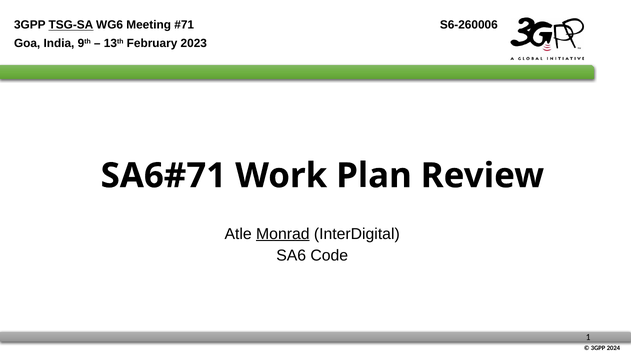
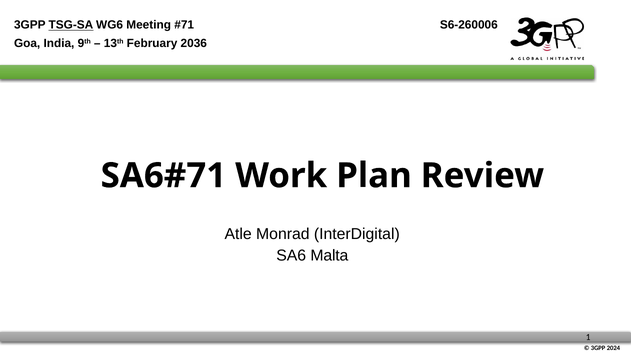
2023: 2023 -> 2036 (194, 43)
Monrad underline: present -> none (283, 234)
Code: Code -> Malta (329, 256)
